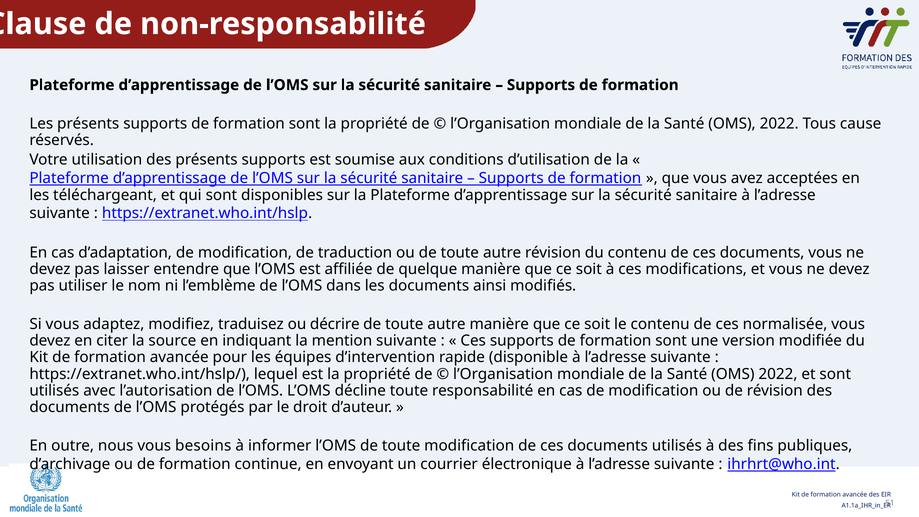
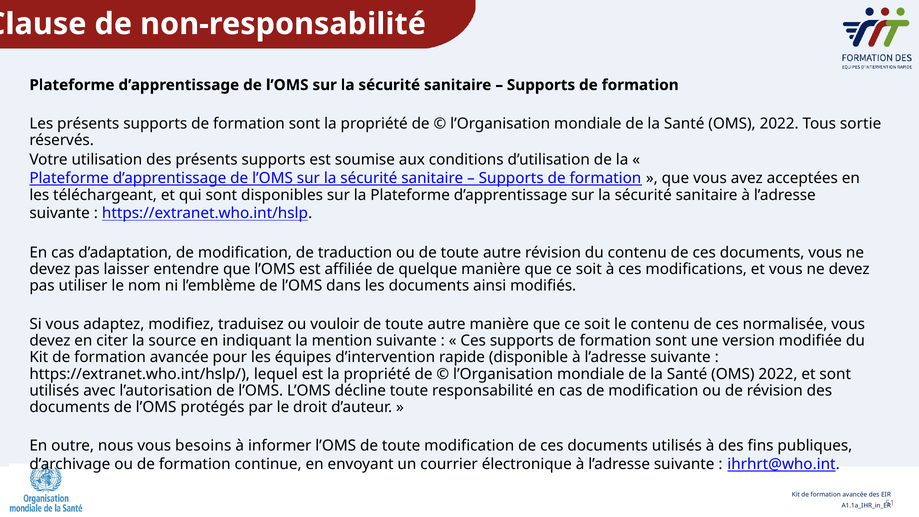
cause: cause -> sortie (861, 124)
décrire: décrire -> vouloir (335, 324)
